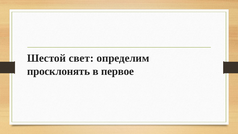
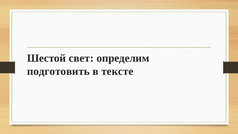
просклонять: просклонять -> подготовить (58, 71)
первое: первое -> тексте (117, 71)
